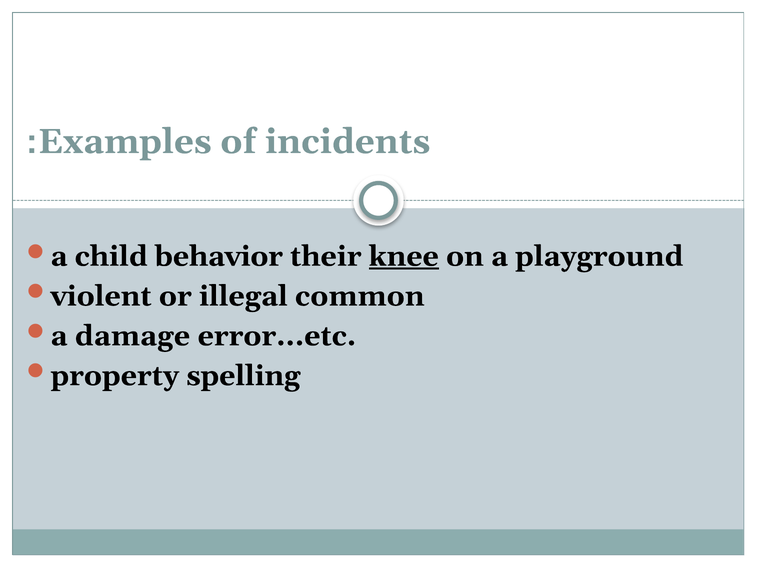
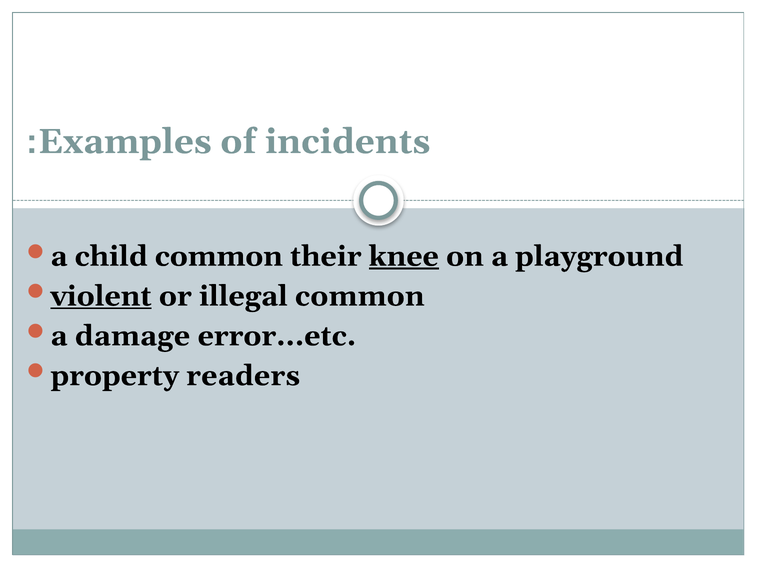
child behavior: behavior -> common (219, 256)
violent underline: none -> present (101, 296)
spelling: spelling -> readers (243, 376)
